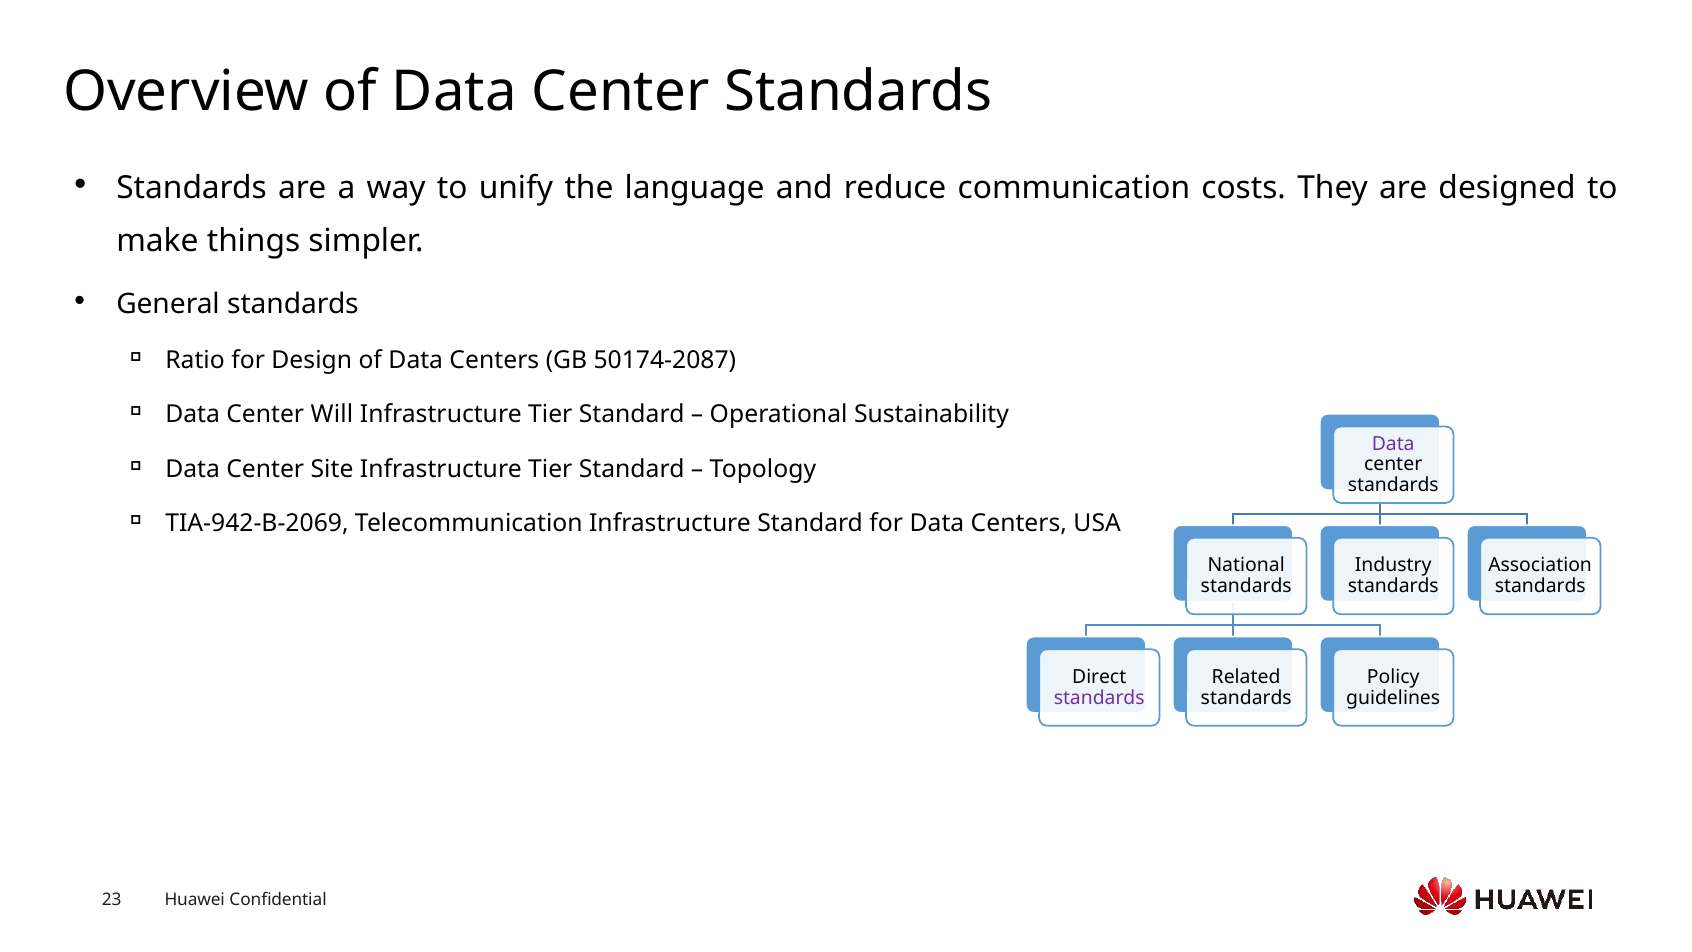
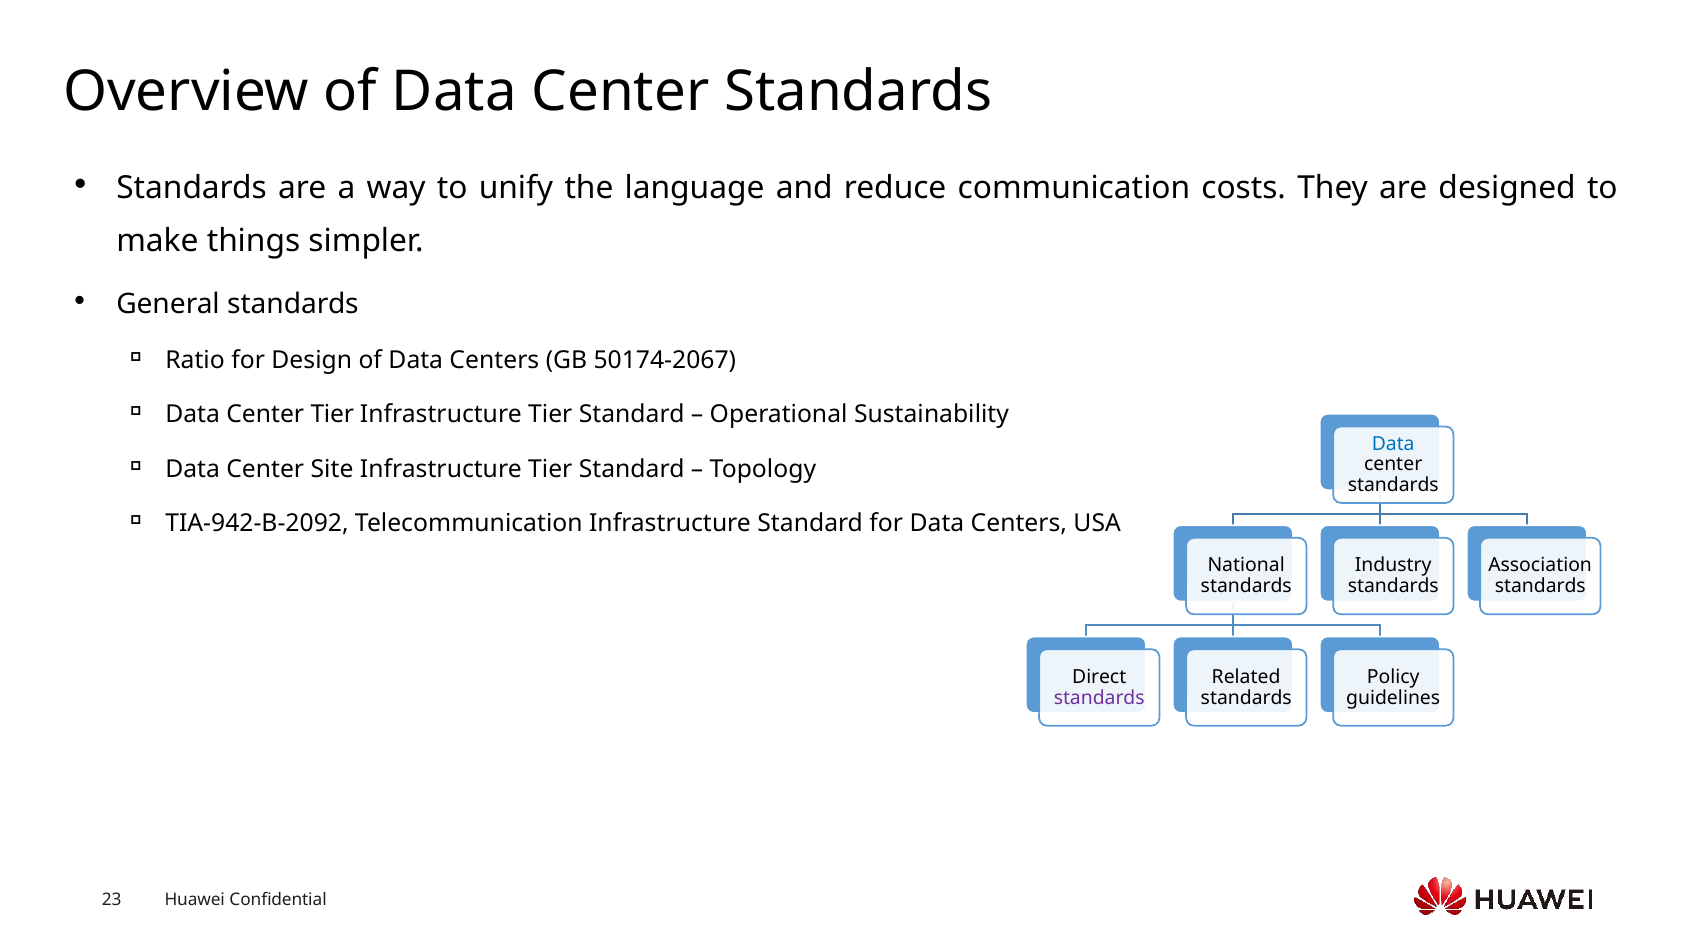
50174-2087: 50174-2087 -> 50174-2067 (665, 360)
Center Will: Will -> Tier (332, 415)
Data colour: purple -> blue (1393, 443)
TIA-942-B-2069: TIA-942-B-2069 -> TIA-942-B-2092 (257, 523)
